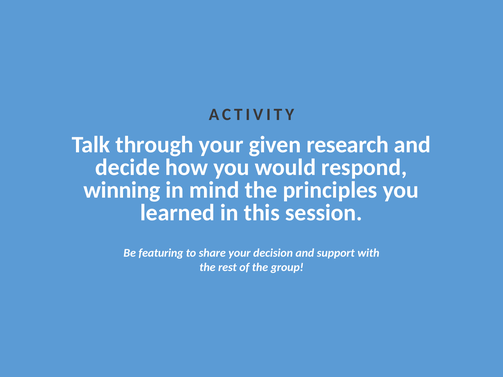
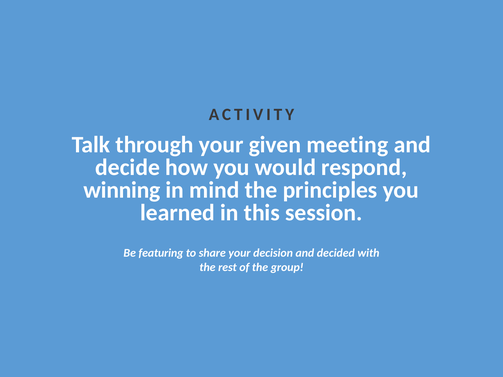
research: research -> meeting (347, 145)
support: support -> decided (336, 253)
